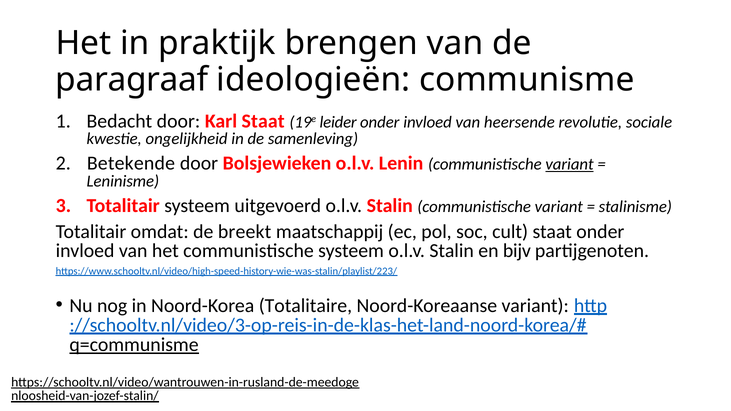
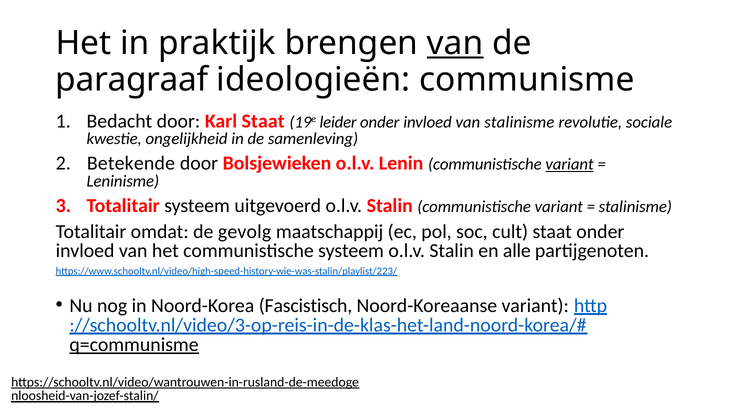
van underline: none -> present (455, 43)
van heersende: heersende -> stalinisme (519, 122)
breekt: breekt -> gevolg (245, 232)
bijv: bijv -> alle (517, 251)
Totalitaire: Totalitaire -> Fascistisch (305, 306)
